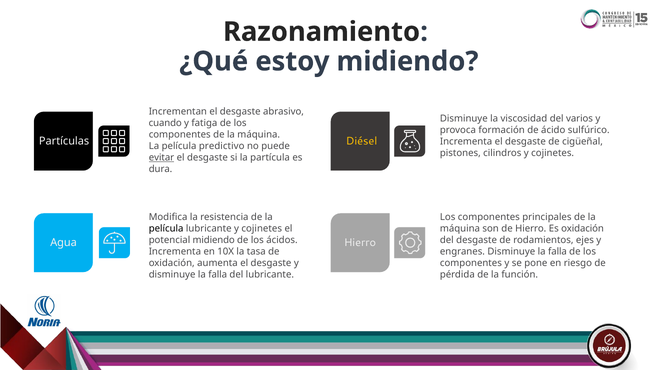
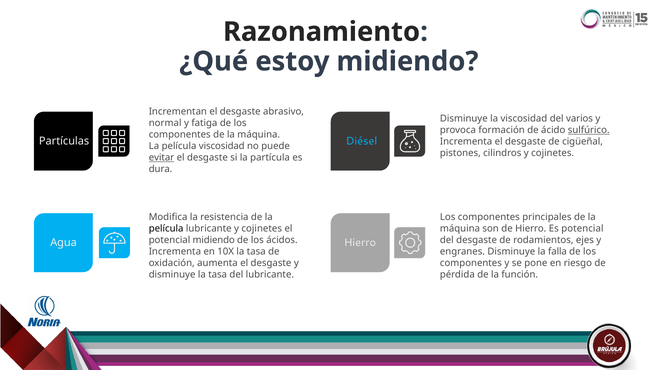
cuando: cuando -> normal (165, 123)
sulfúrico underline: none -> present (589, 130)
Diésel colour: yellow -> light blue (362, 141)
película predictivo: predictivo -> viscosidad (222, 146)
Es oxidación: oxidación -> potencial (582, 229)
falla: falla -> tasa (218, 275)
